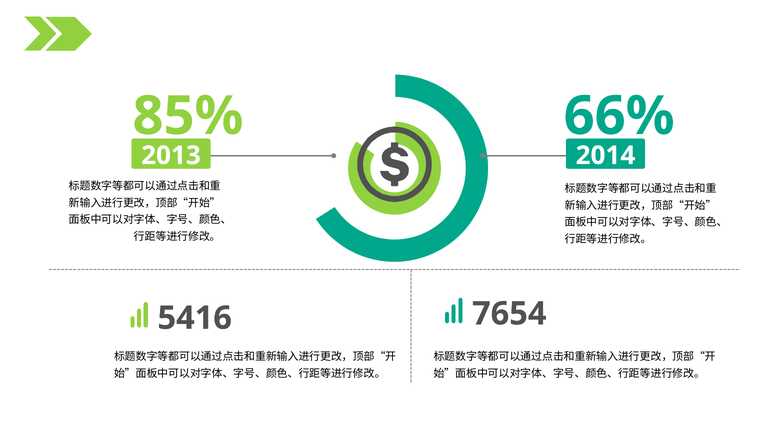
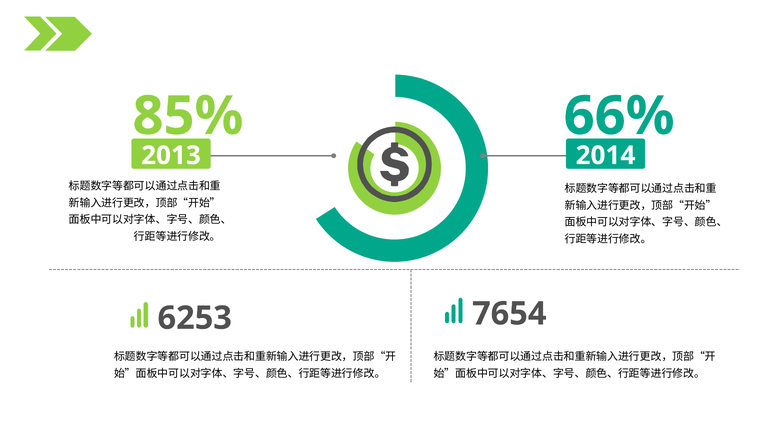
5416: 5416 -> 6253 (195, 318)
